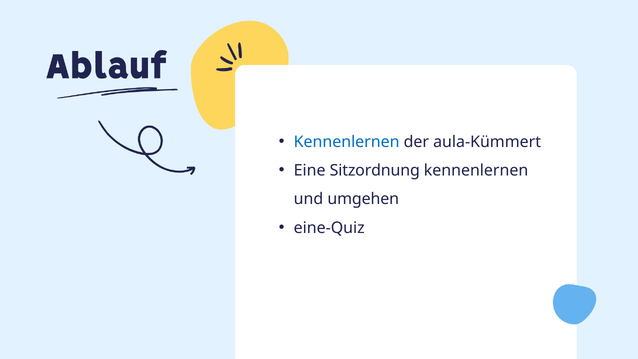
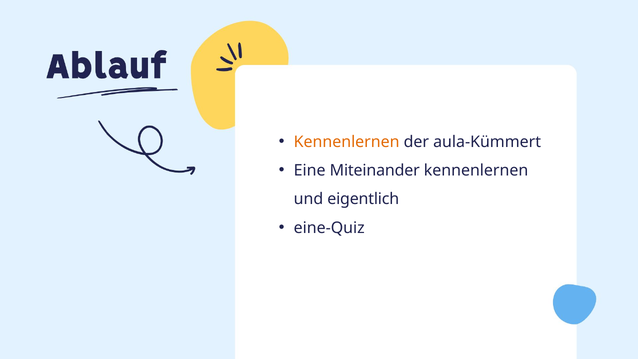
Kennenlernen colour: blue -> orange (347, 142)
Sitzordnung: Sitzordnung -> Miteinander (375, 170)
umgehen: umgehen -> eigentlich (363, 199)
